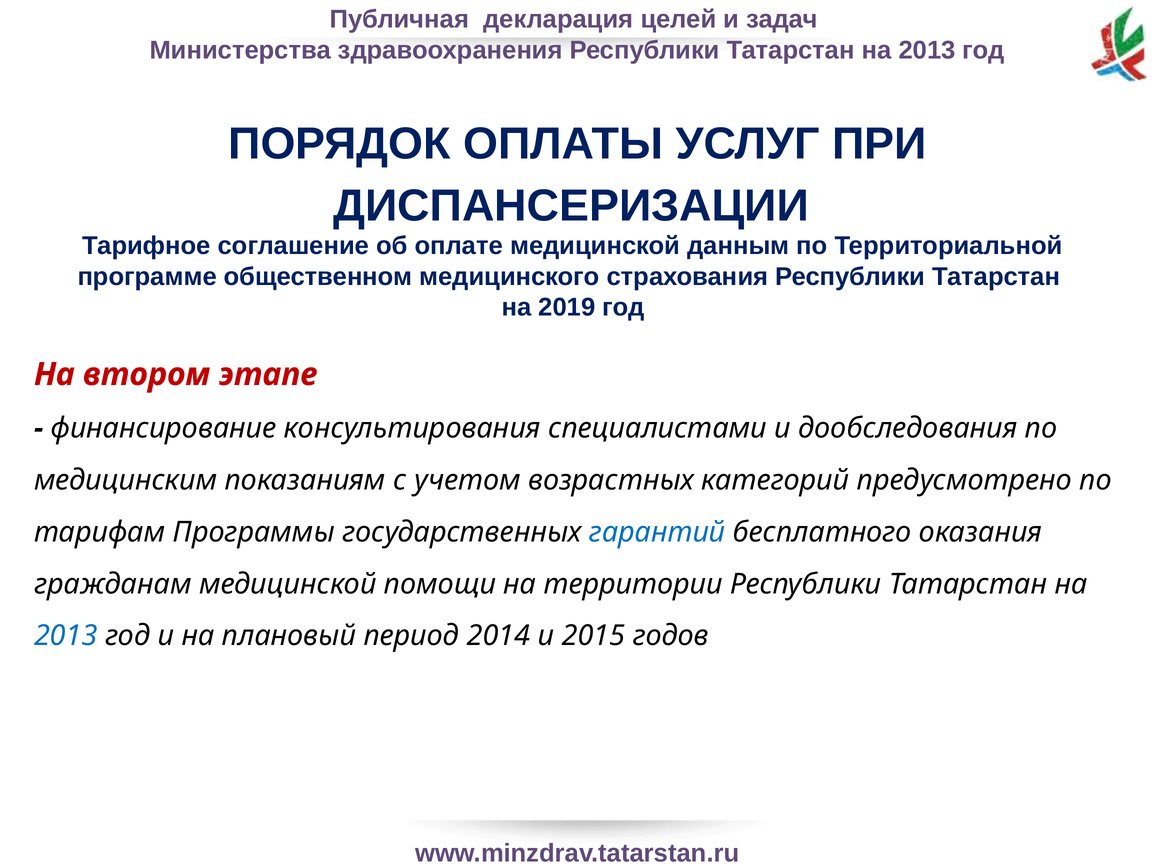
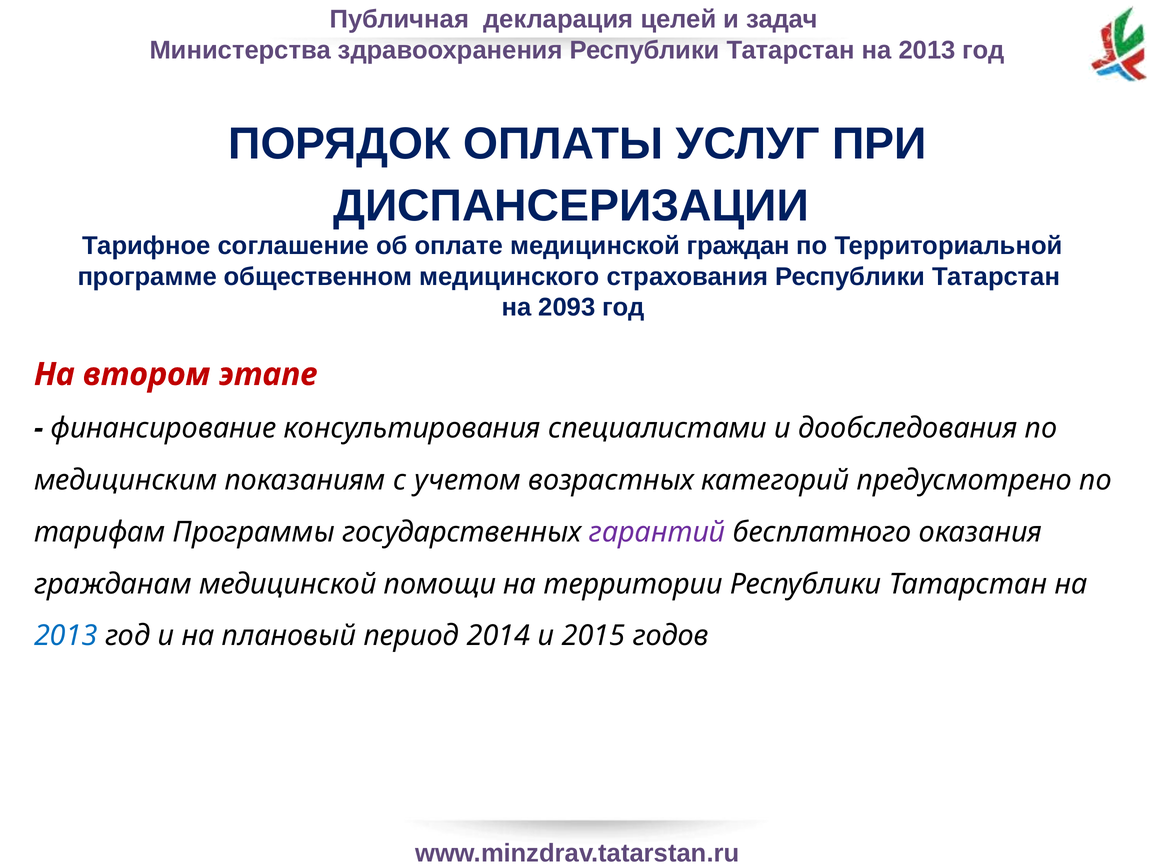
данным: данным -> граждан (738, 246)
2019: 2019 -> 2093 (567, 308)
гарантий colour: blue -> purple (657, 532)
